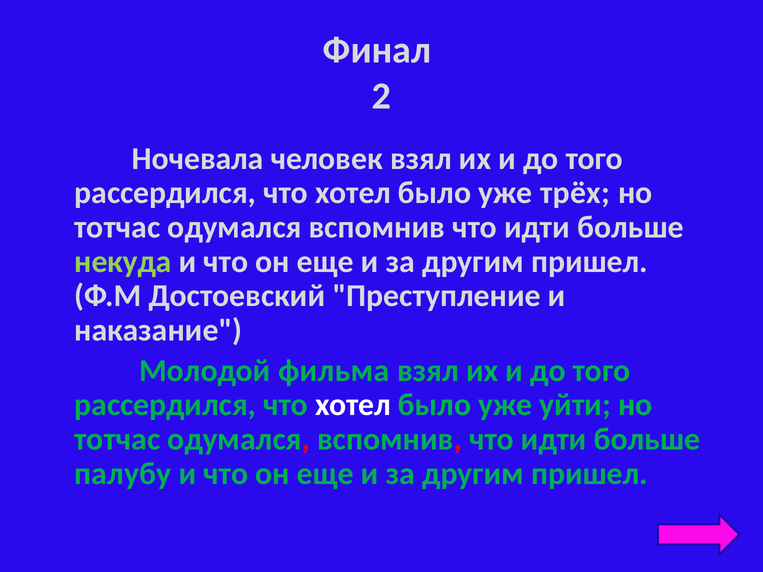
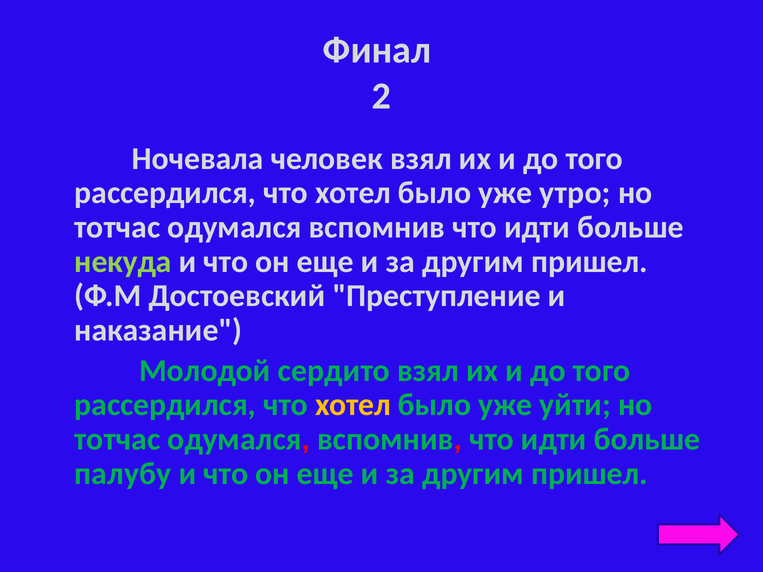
трёх: трёх -> утро (575, 193)
фильма: фильма -> сердито (334, 371)
хотел colour: white -> yellow (353, 405)
